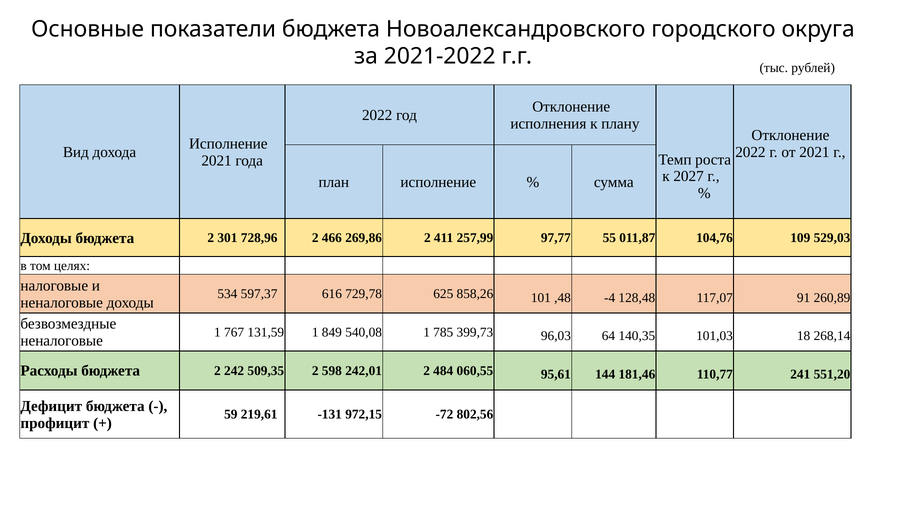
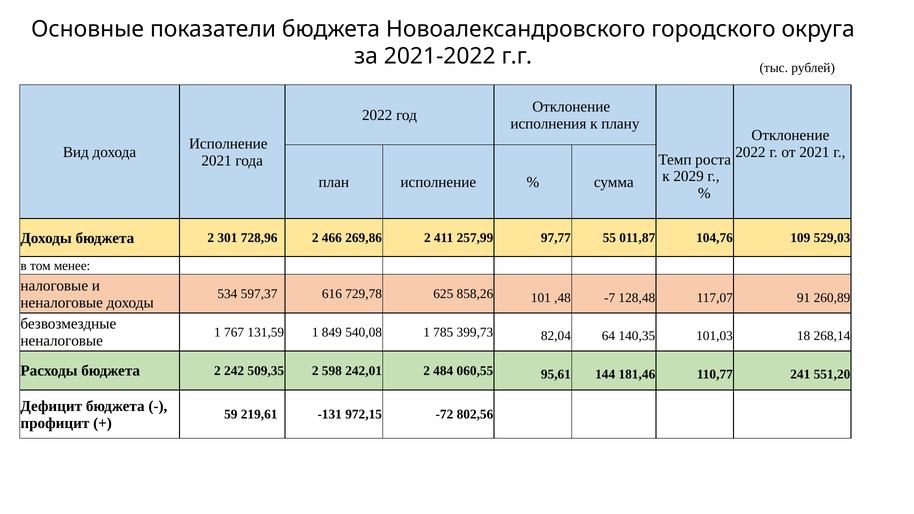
2027: 2027 -> 2029 (689, 176)
целях: целях -> менее (72, 266)
-4: -4 -> -7 (610, 298)
96,03: 96,03 -> 82,04 (556, 336)
